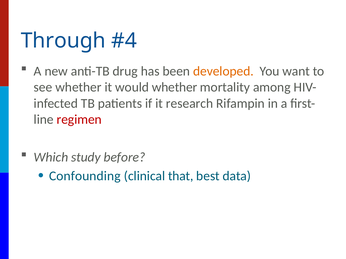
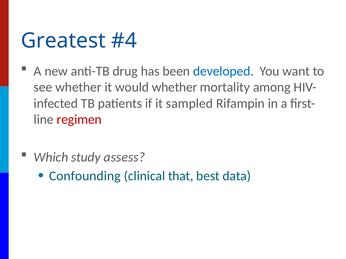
Through: Through -> Greatest (63, 41)
developed colour: orange -> blue (223, 71)
research: research -> sampled (190, 104)
before: before -> assess (124, 157)
